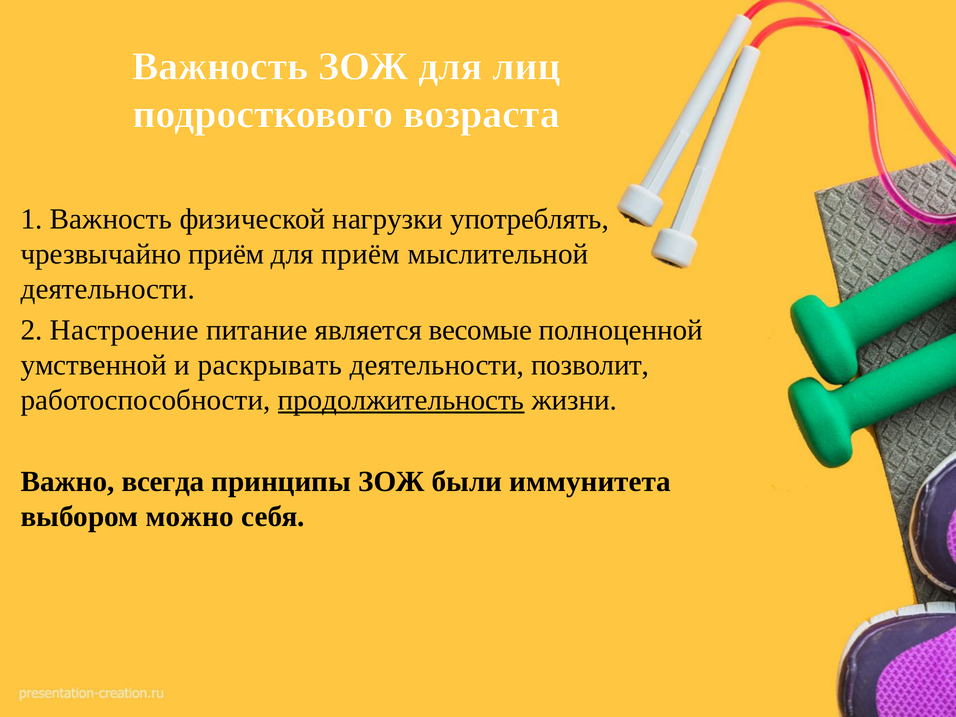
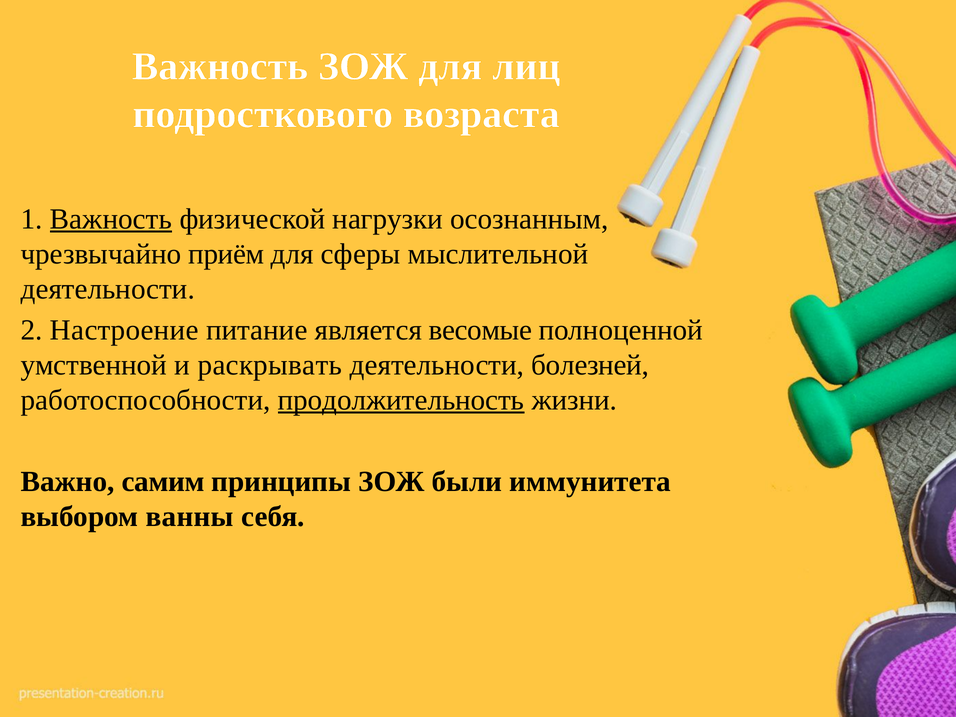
Важность underline: none -> present (111, 219)
употреблять: употреблять -> осознанным (529, 219)
для приём: приём -> сферы (361, 254)
позволит: позволит -> болезней (590, 365)
всегда: всегда -> самим (163, 482)
можно: можно -> ванны (190, 517)
